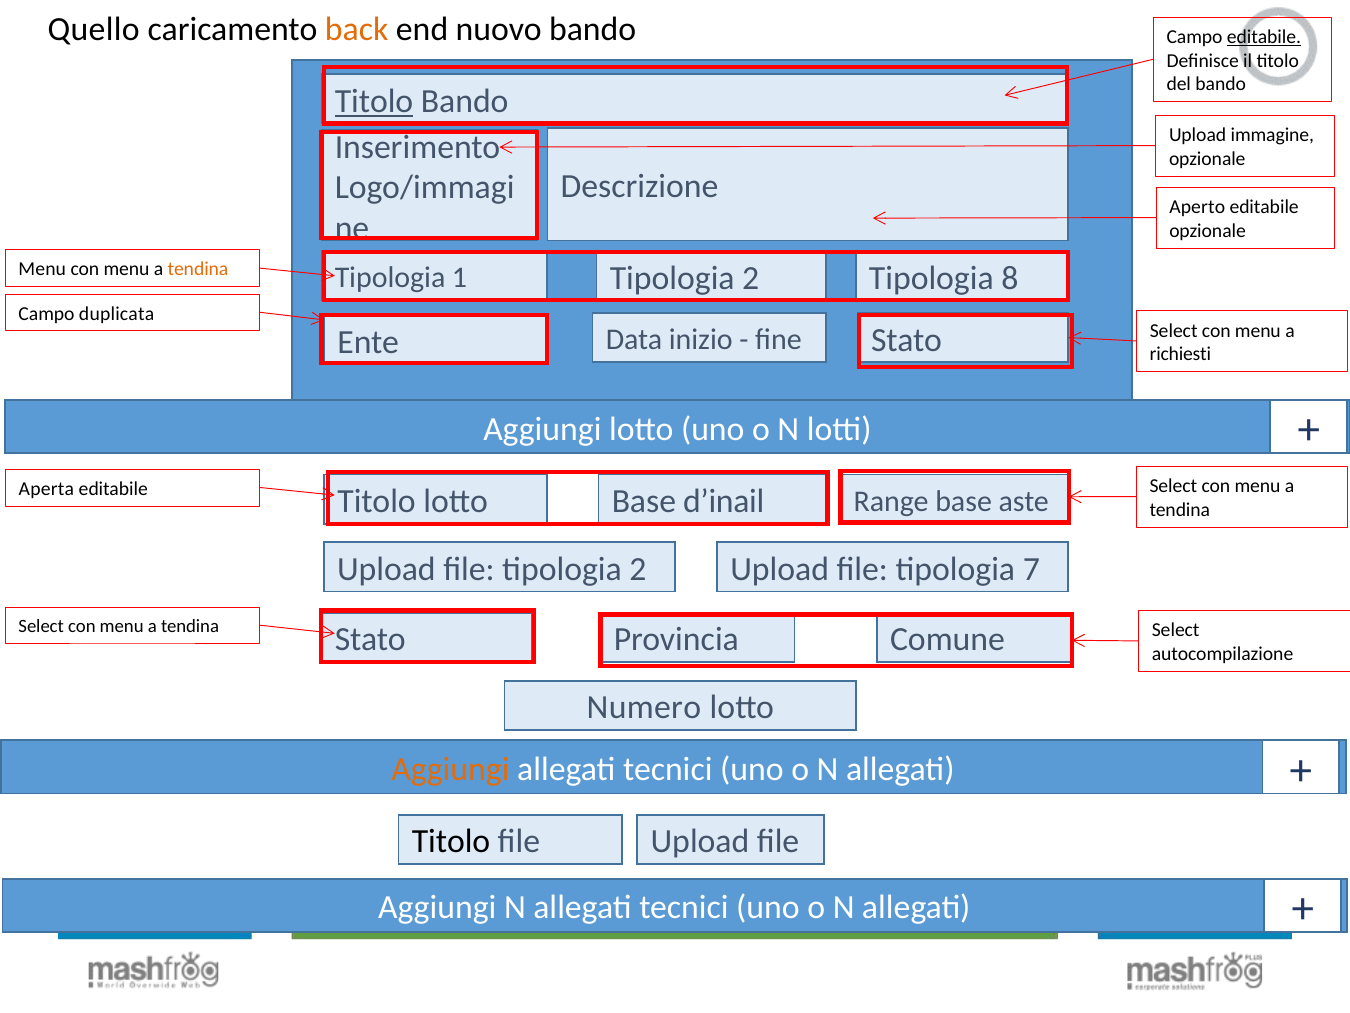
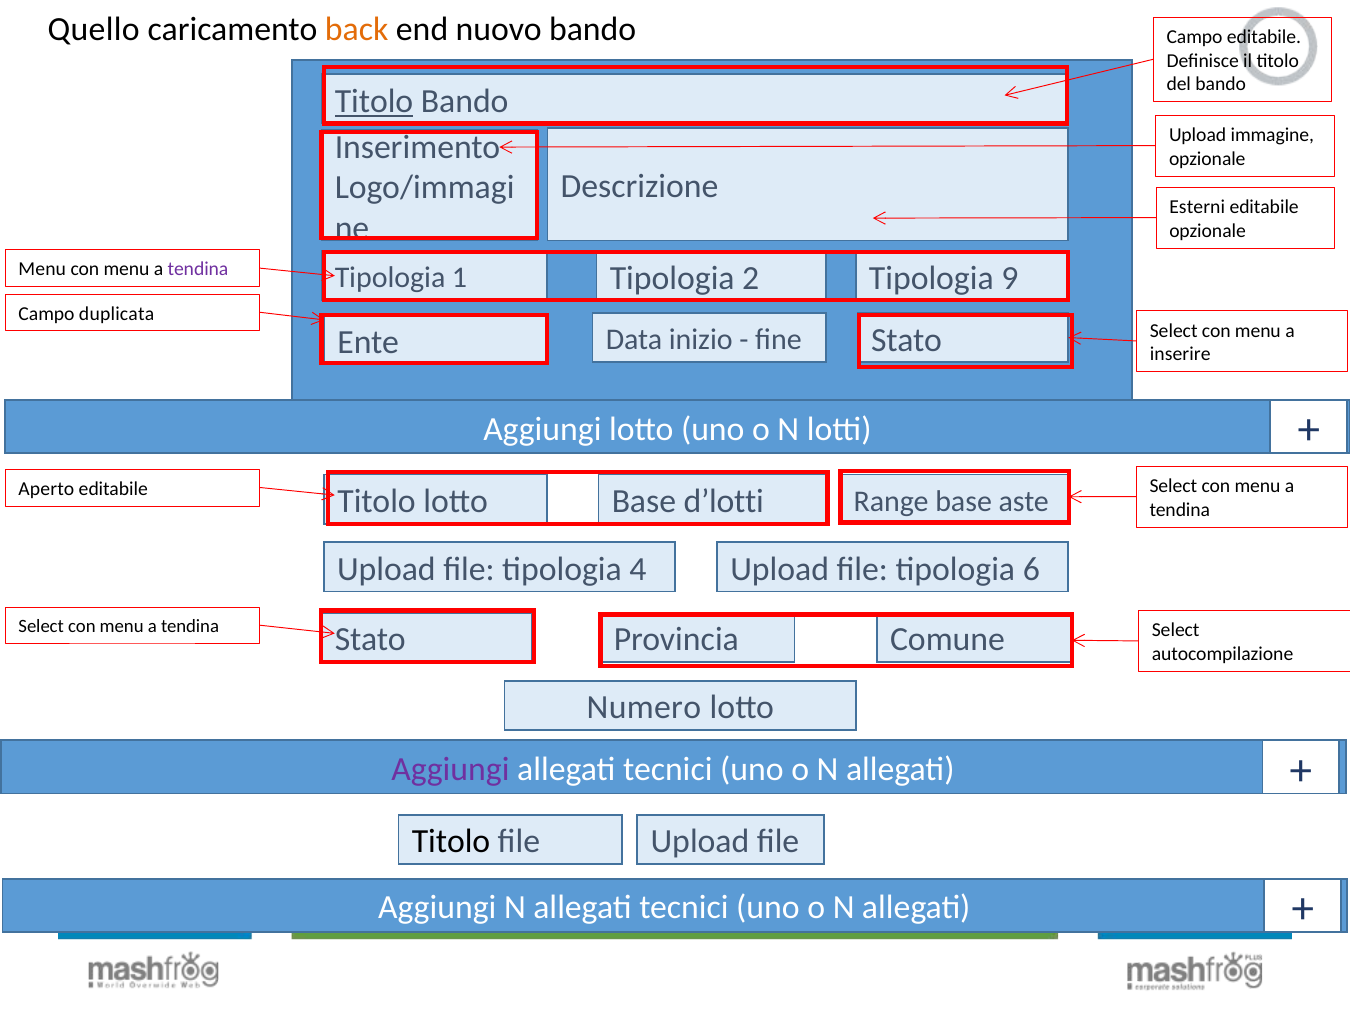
editabile underline: present -> none (1264, 37)
Aperto: Aperto -> Esterni (1197, 207)
tendina colour: orange -> purple (198, 269)
8: 8 -> 9 (1010, 278)
richiesti: richiesti -> inserire (1180, 354)
Aperta: Aperta -> Aperto (46, 489)
d’inail: d’inail -> d’lotti (724, 501)
file tipologia 2: 2 -> 4 (638, 569)
7: 7 -> 6 (1031, 569)
Aggiungi colour: orange -> purple (451, 769)
